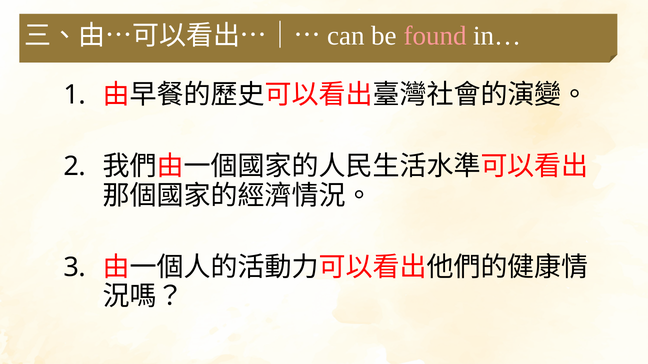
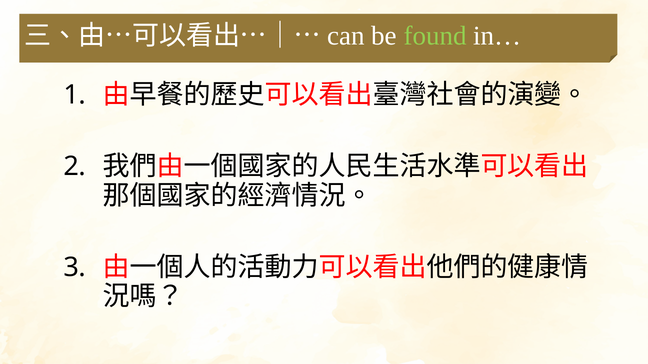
found colour: pink -> light green (435, 36)
